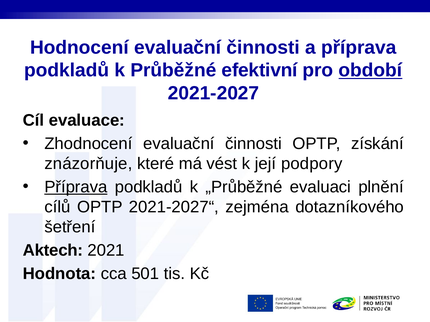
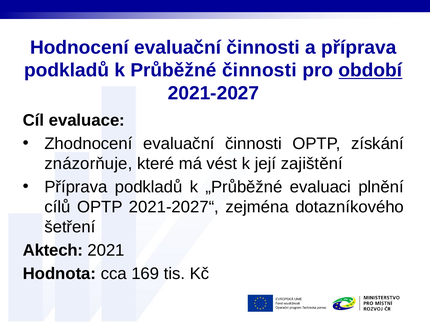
Průběžné efektivní: efektivní -> činnosti (259, 70)
podpory: podpory -> zajištění (312, 164)
Příprava underline: present -> none (76, 187)
501: 501 -> 169 (145, 274)
